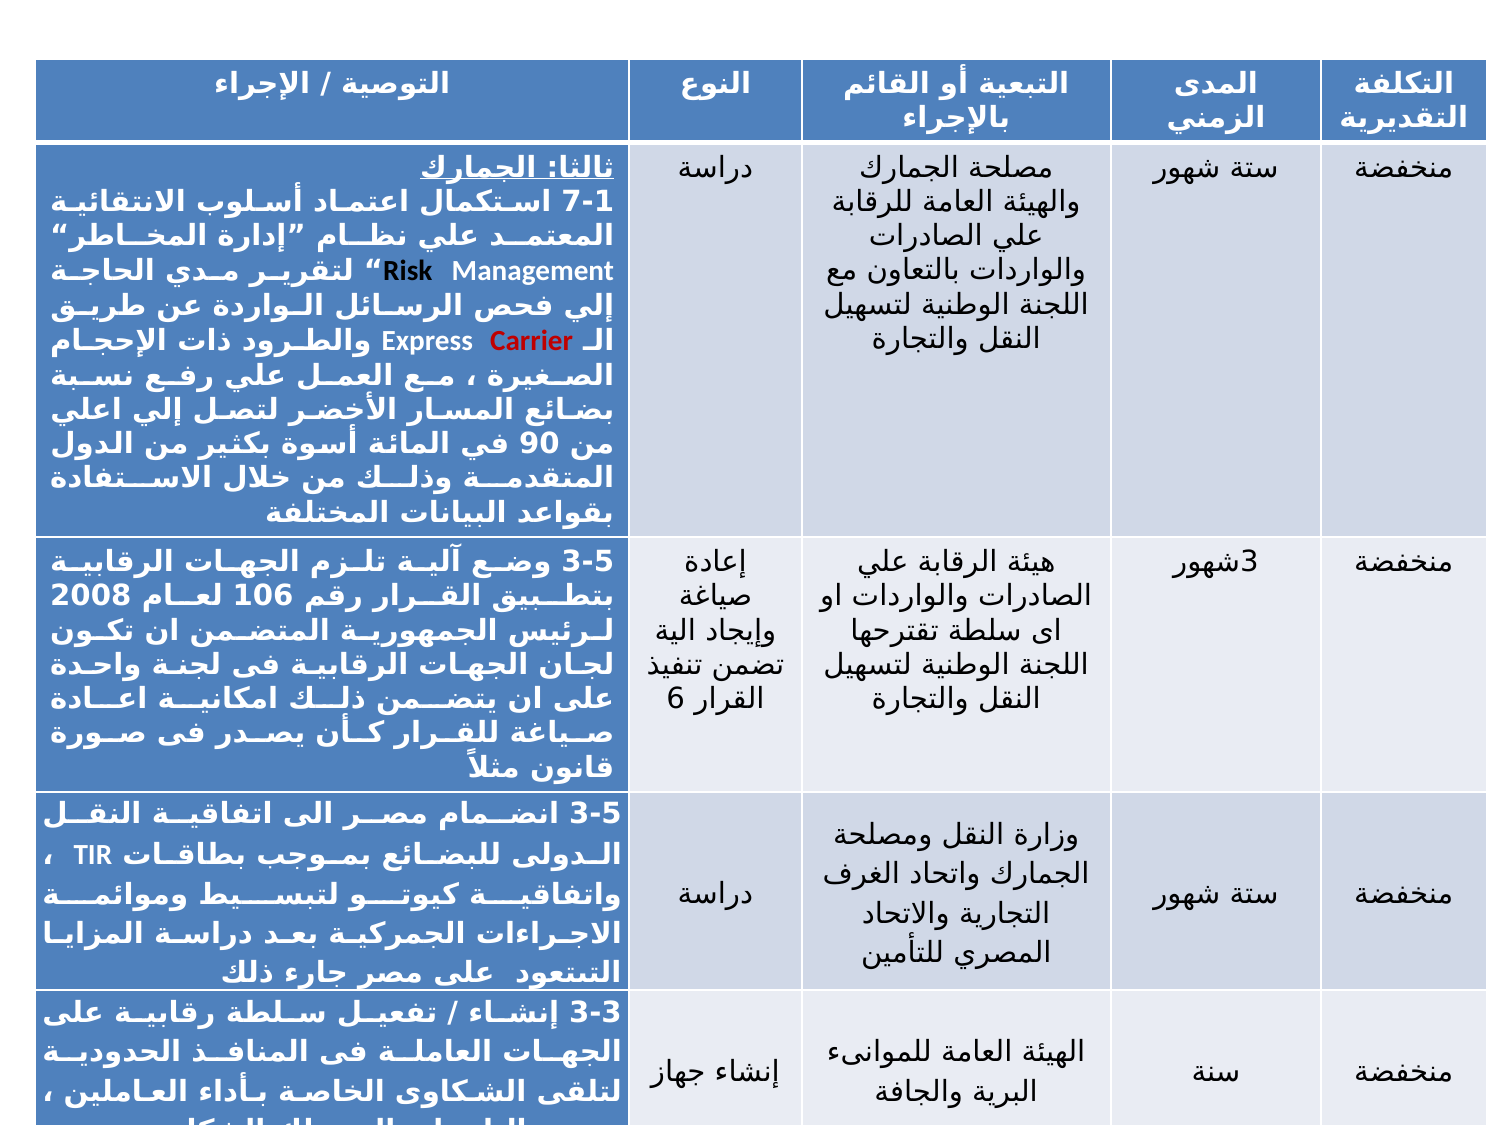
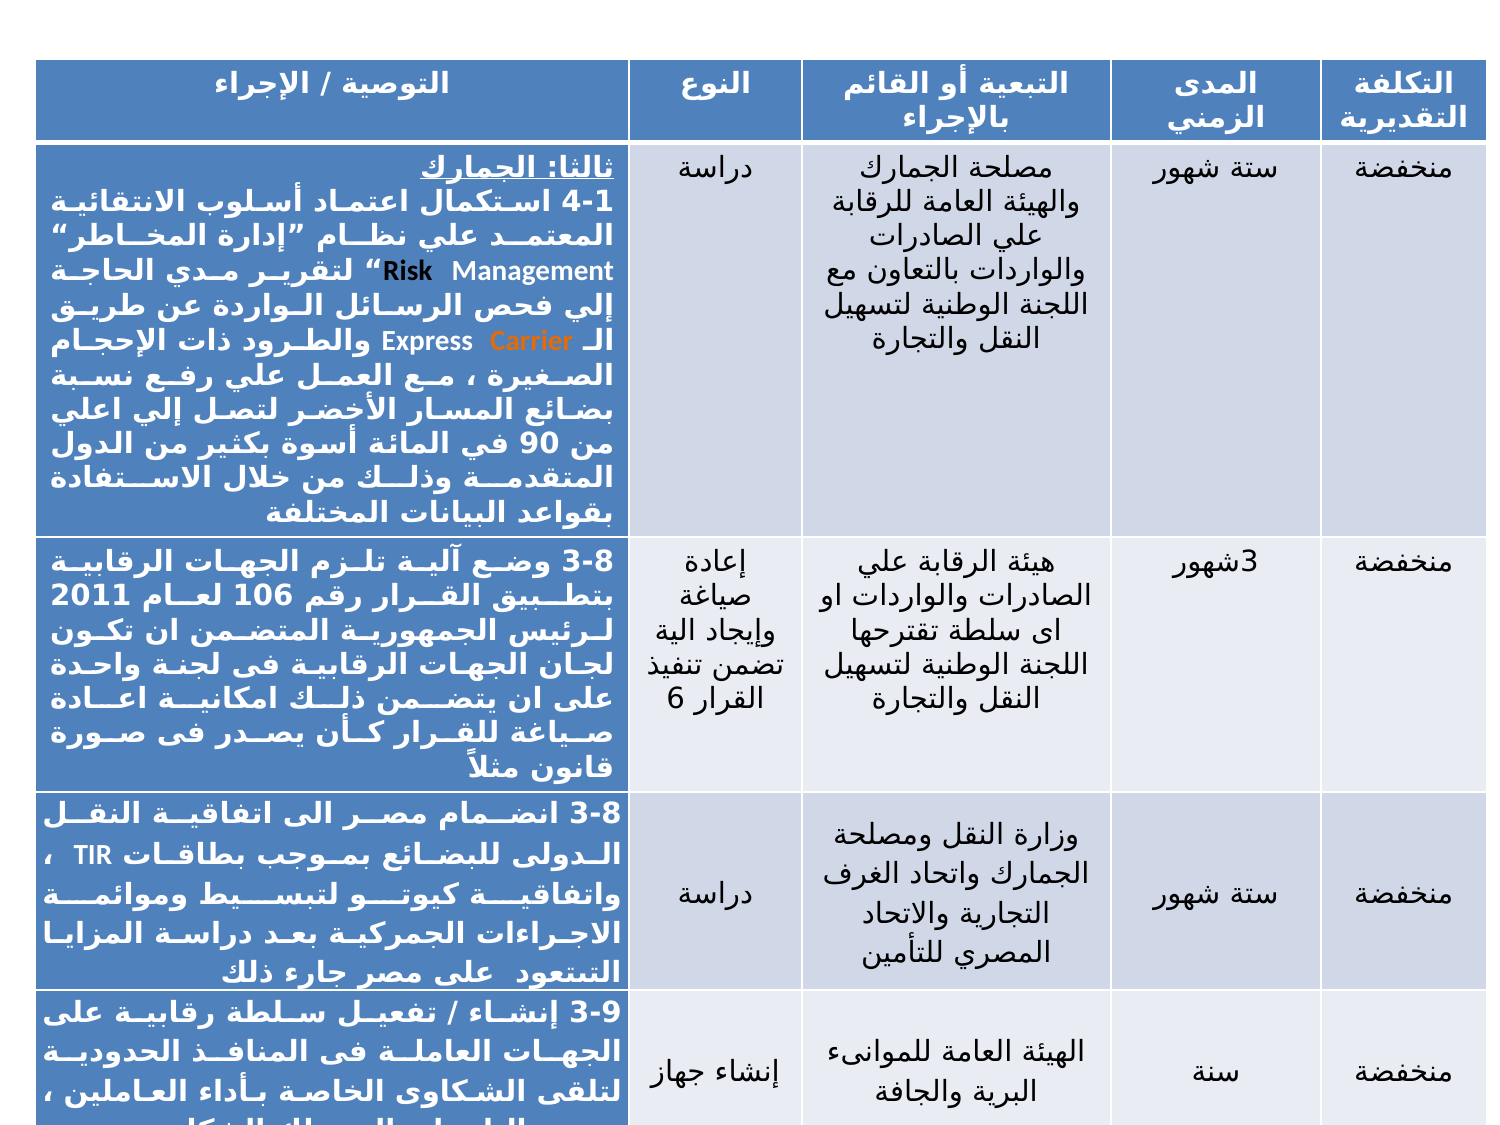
7-1: 7-1 -> 4-1 (588, 202)
Carrier colour: red -> orange (532, 341)
3-5: 3-5 -> 3-8 (588, 562)
2008: 2008 -> 2011 (91, 596)
3-5: 3-5 -> 3-8 (595, 814)
3-3: 3-3 -> 3-9 (595, 1013)
